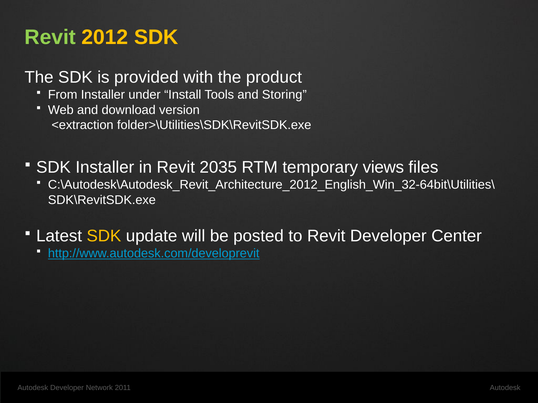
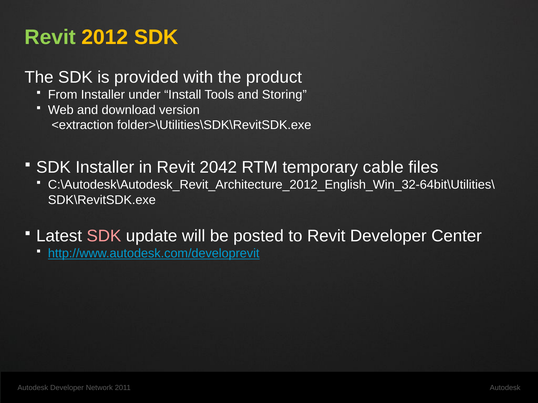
2035: 2035 -> 2042 (218, 168)
views: views -> cable (383, 168)
SDK colour: yellow -> pink (104, 236)
